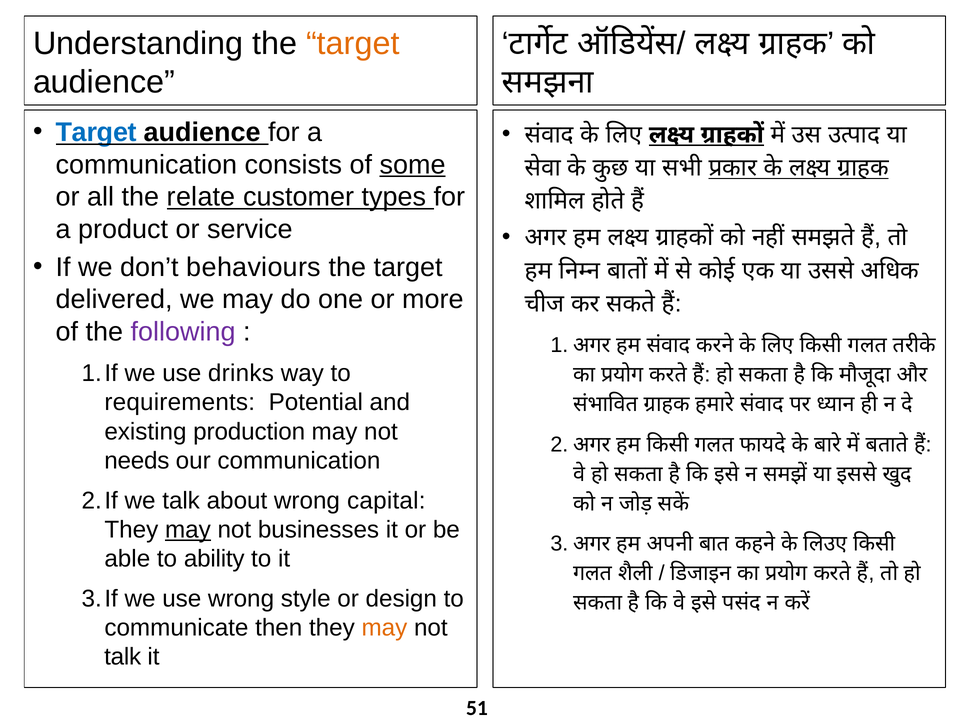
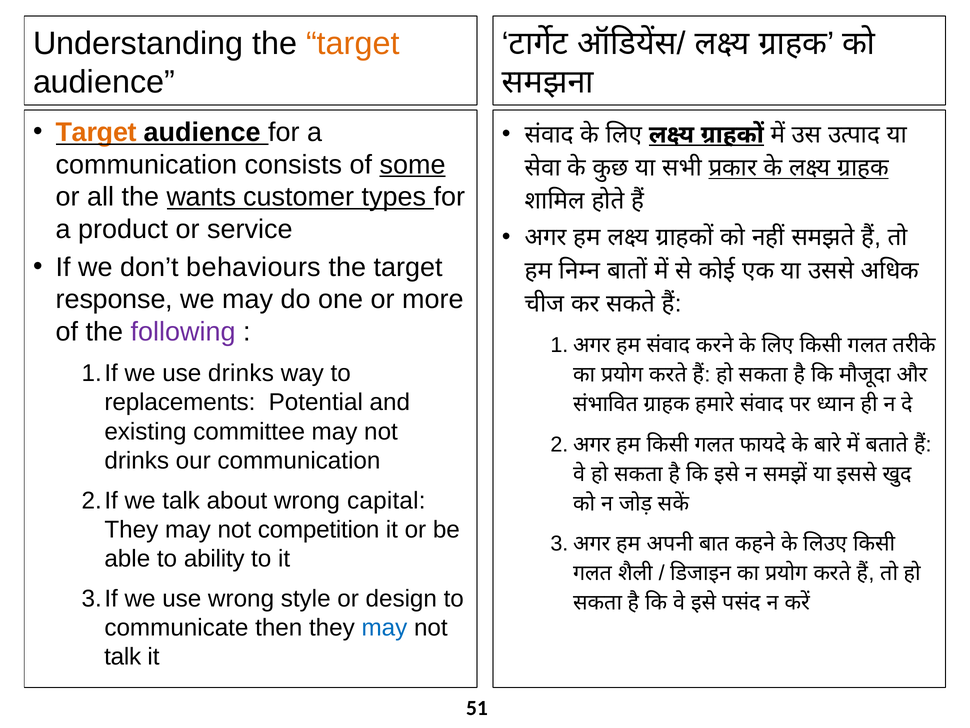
Target colour: blue -> orange (96, 132)
relate: relate -> wants (201, 197)
delivered: delivered -> response (114, 299)
requirements: requirements -> replacements (180, 402)
production: production -> committee (249, 431)
needs: needs -> drinks (137, 460)
may underline: present -> none (188, 529)
businesses: businesses -> competition (319, 529)
may colour: orange -> blue (384, 627)
